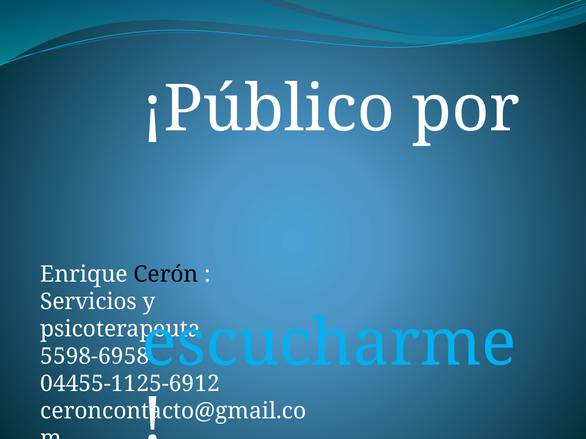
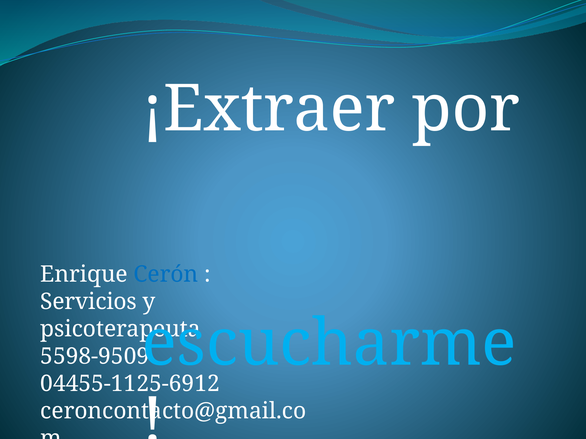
¡Público: ¡Público -> ¡Extraer (268, 109)
Cerón colour: black -> blue (166, 275)
5598-6958: 5598-6958 -> 5598-9509 (95, 357)
